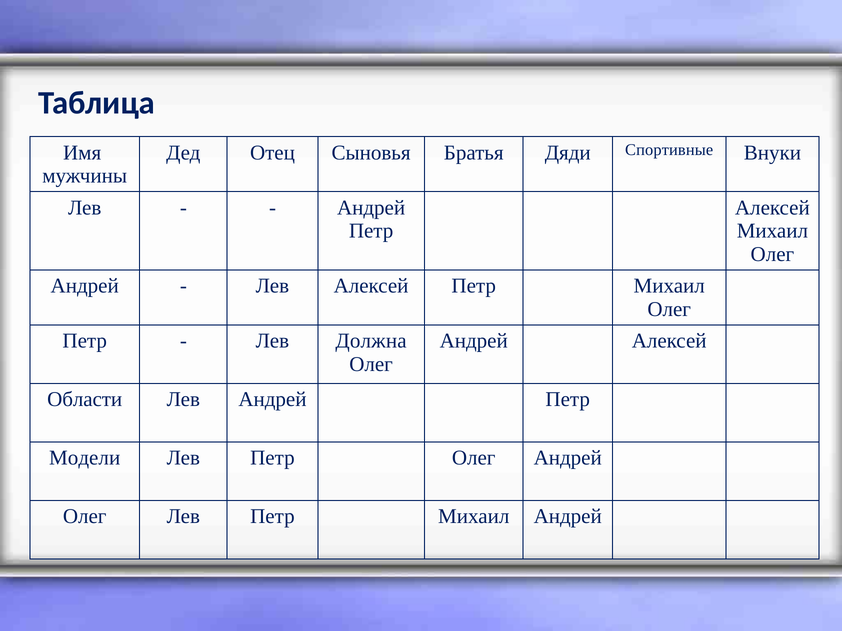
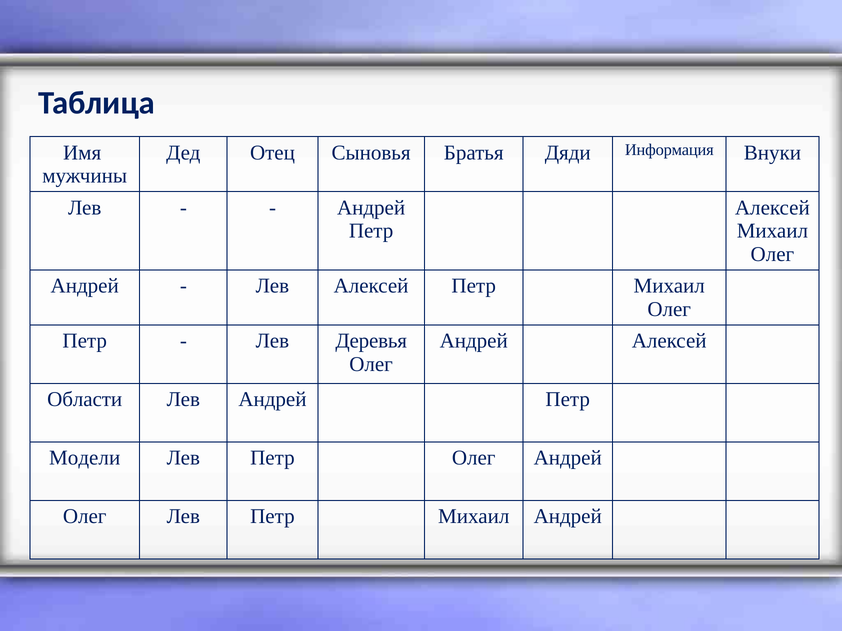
Спортивные: Спортивные -> Информация (669, 150)
Должна: Должна -> Деревья (371, 341)
